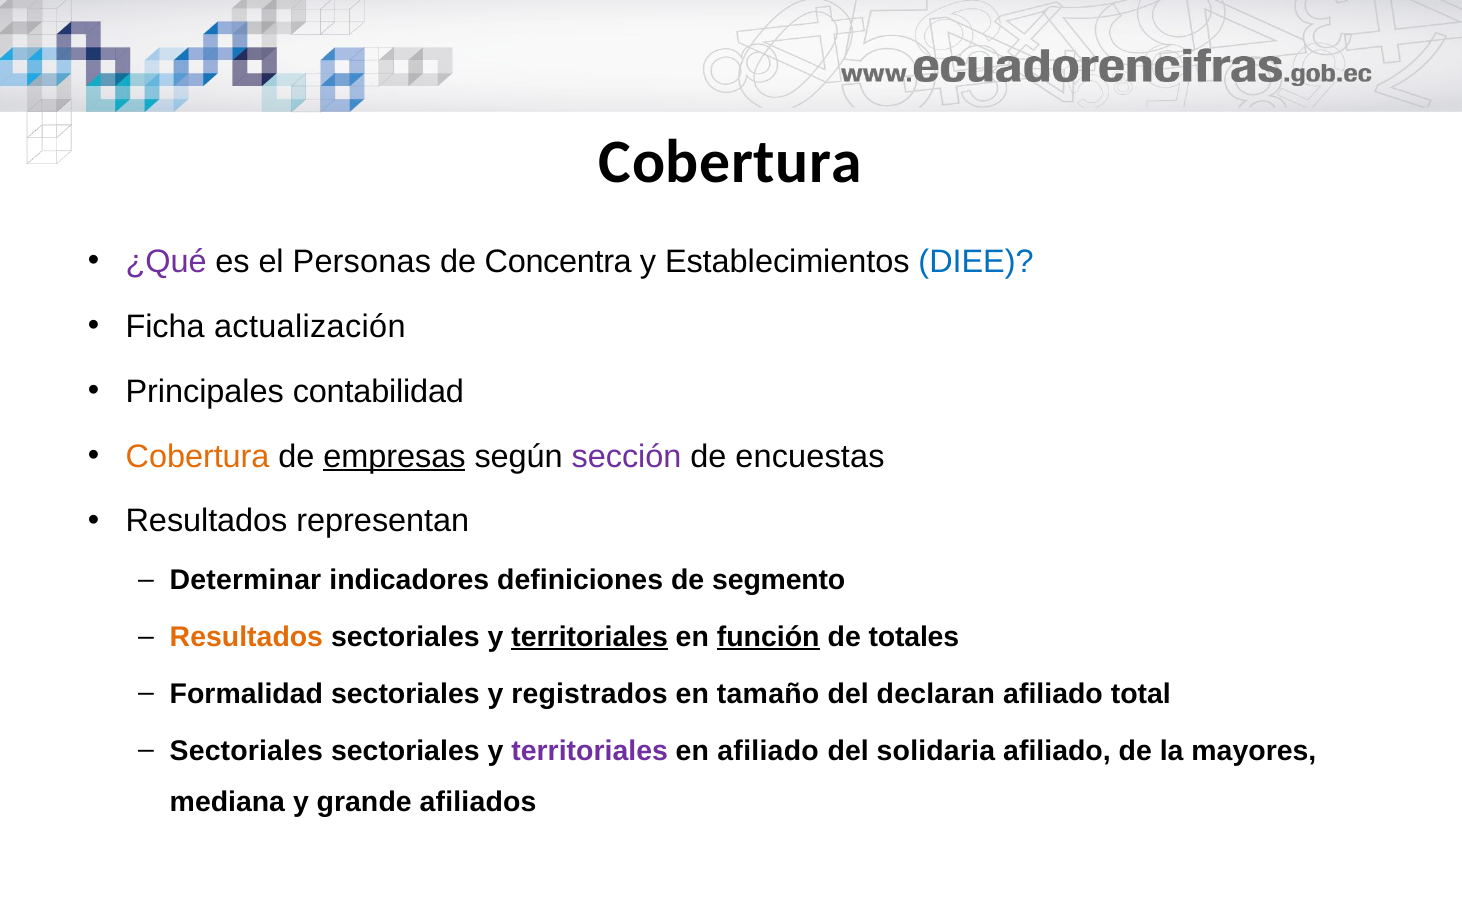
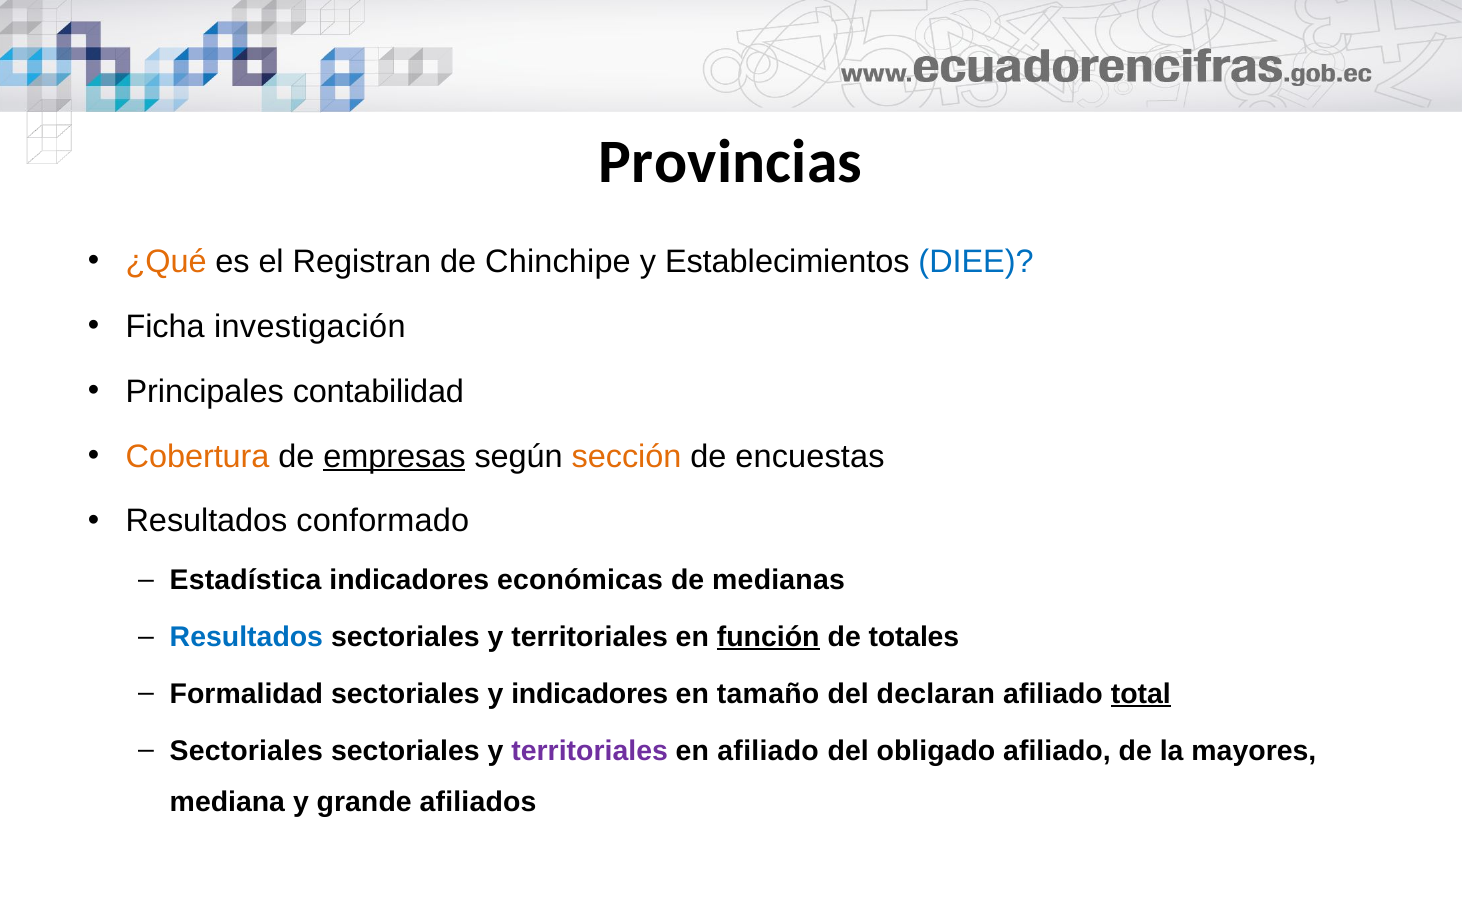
Cobertura: Cobertura -> Provincias (731, 162)
¿Qué colour: purple -> orange (166, 262)
Personas: Personas -> Registran (362, 262)
Concentra: Concentra -> Chinchipe (558, 262)
actualización: actualización -> investigación (310, 326)
sección colour: purple -> orange (627, 456)
representan: representan -> conformado (383, 521)
Determinar: Determinar -> Estadística (246, 580)
definiciones: definiciones -> económicas (580, 580)
segmento: segmento -> medianas (779, 580)
Resultados colour: orange -> blue (246, 637)
territoriales underline: present -> none (590, 637)
y registrados: registrados -> indicadores (590, 694)
total underline: none -> present (1141, 694)
solidaria: solidaria -> obligado (936, 751)
